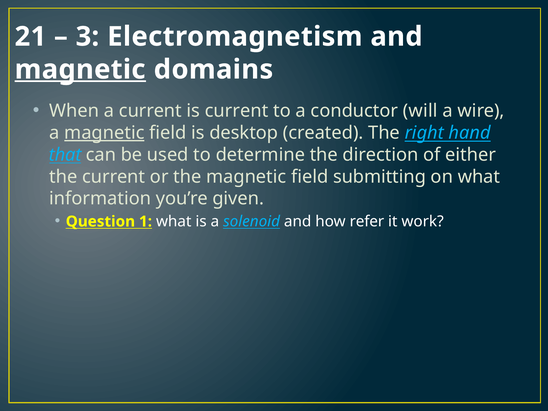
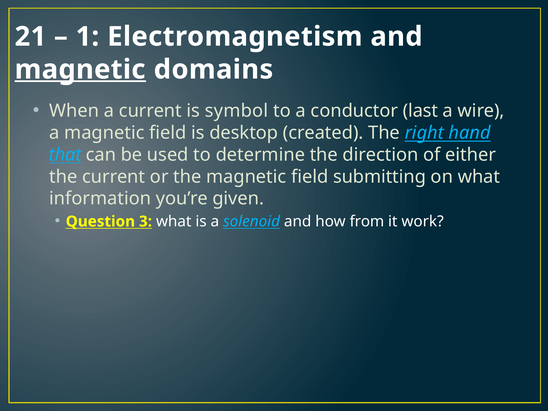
3: 3 -> 1 (87, 37)
is current: current -> symbol (237, 111)
will: will -> last (420, 111)
magnetic underline: present -> none (104, 133)
1: 1 -> 3 (146, 221)
refer: refer -> from (367, 221)
